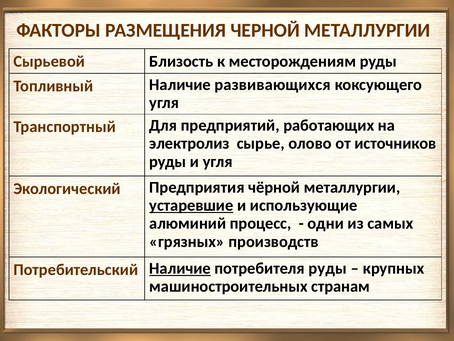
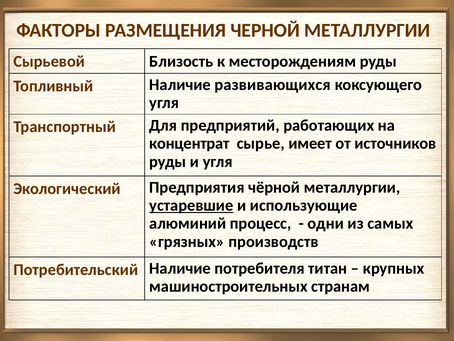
электролиз: электролиз -> концентрат (189, 143)
олово: олово -> имеет (310, 143)
Наличие underline: present -> none (180, 268)
потребителя руды: руды -> титан (328, 268)
